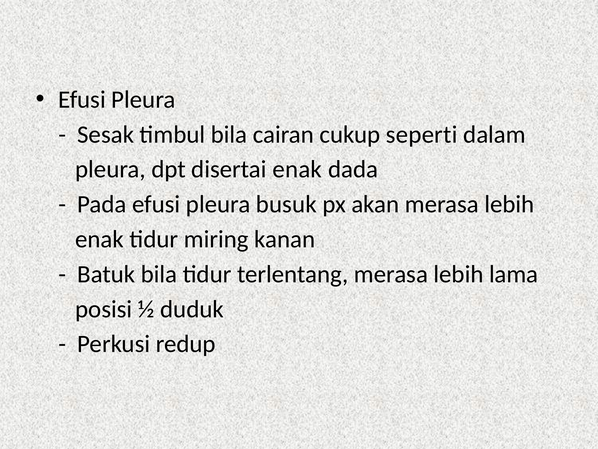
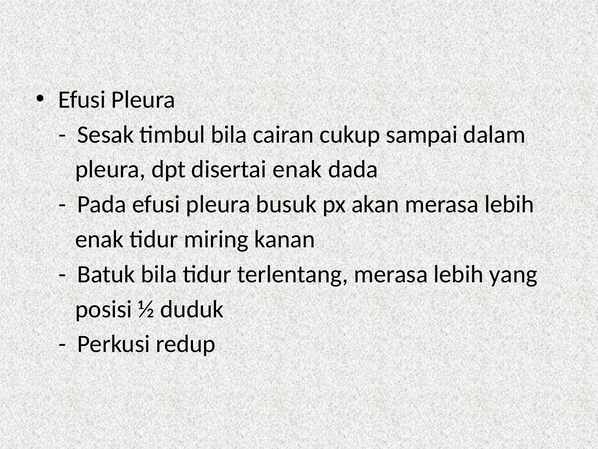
seperti: seperti -> sampai (422, 134)
lama: lama -> yang (513, 274)
